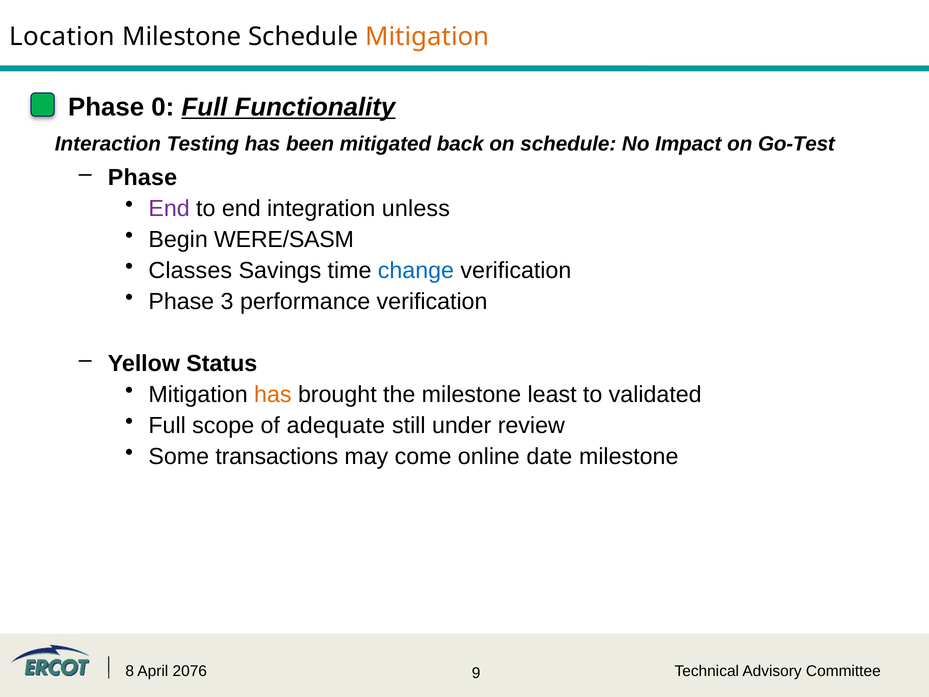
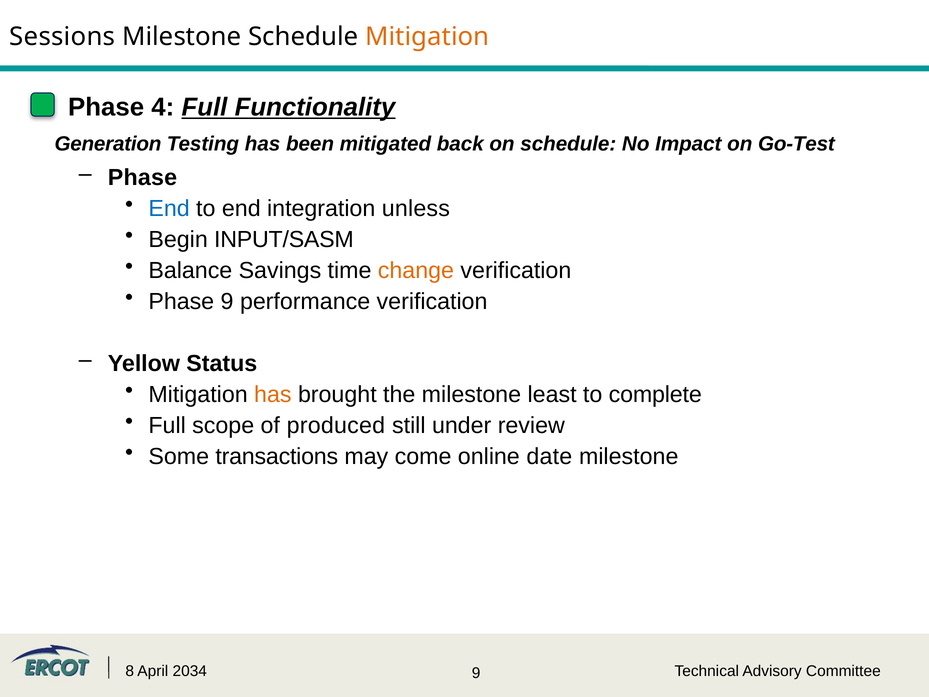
Location: Location -> Sessions (62, 37)
0: 0 -> 4 (163, 107)
Interaction: Interaction -> Generation (108, 144)
End colour: purple -> blue (169, 208)
WERE/SASM: WERE/SASM -> INPUT/SASM (284, 239)
Classes: Classes -> Balance (190, 270)
change colour: blue -> orange (416, 270)
Phase 3: 3 -> 9 (227, 301)
validated: validated -> complete (655, 394)
adequate: adequate -> produced (336, 425)
2076: 2076 -> 2034 (190, 671)
